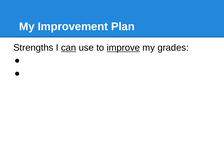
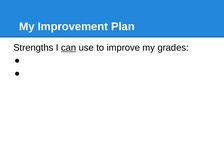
improve underline: present -> none (123, 48)
